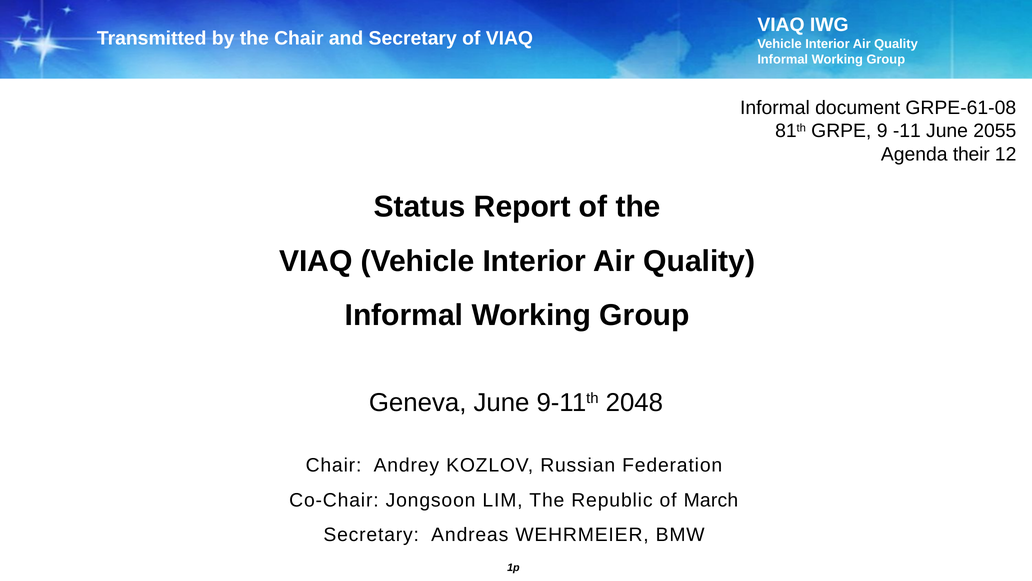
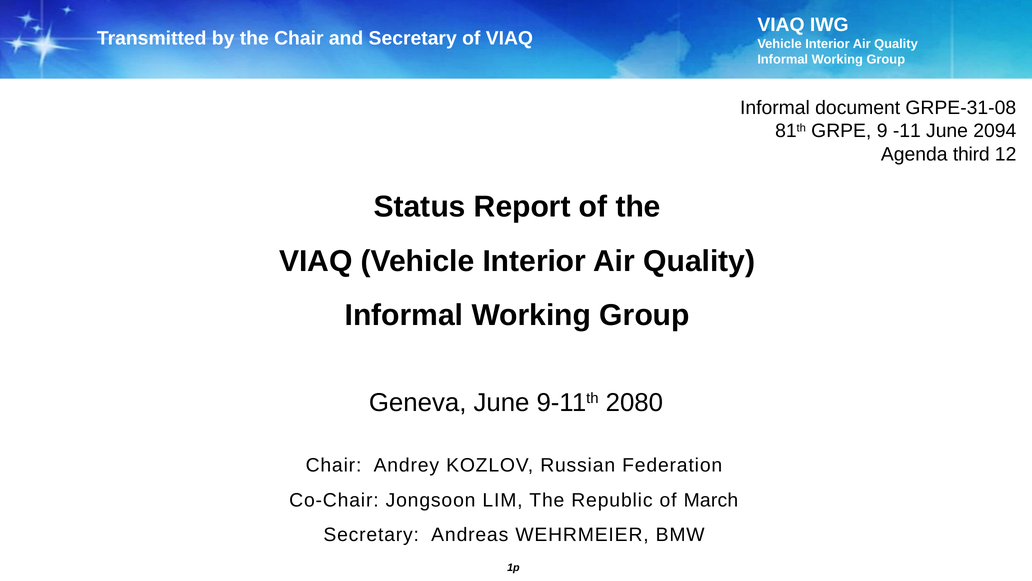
GRPE-61-08: GRPE-61-08 -> GRPE-31-08 (961, 108)
2055: 2055 -> 2094 (995, 131)
their: their -> third (971, 154)
2048: 2048 -> 2080 (634, 402)
